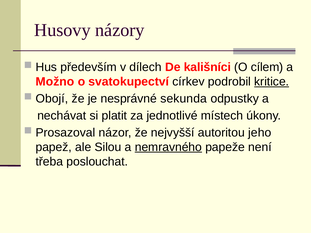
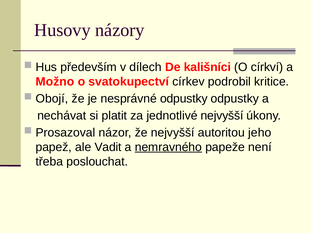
cílem: cílem -> církví (267, 67)
kritice underline: present -> none (272, 82)
nesprávné sekunda: sekunda -> odpustky (184, 99)
jednotlivé místech: místech -> nejvyšší (222, 116)
Silou: Silou -> Vadit (108, 147)
